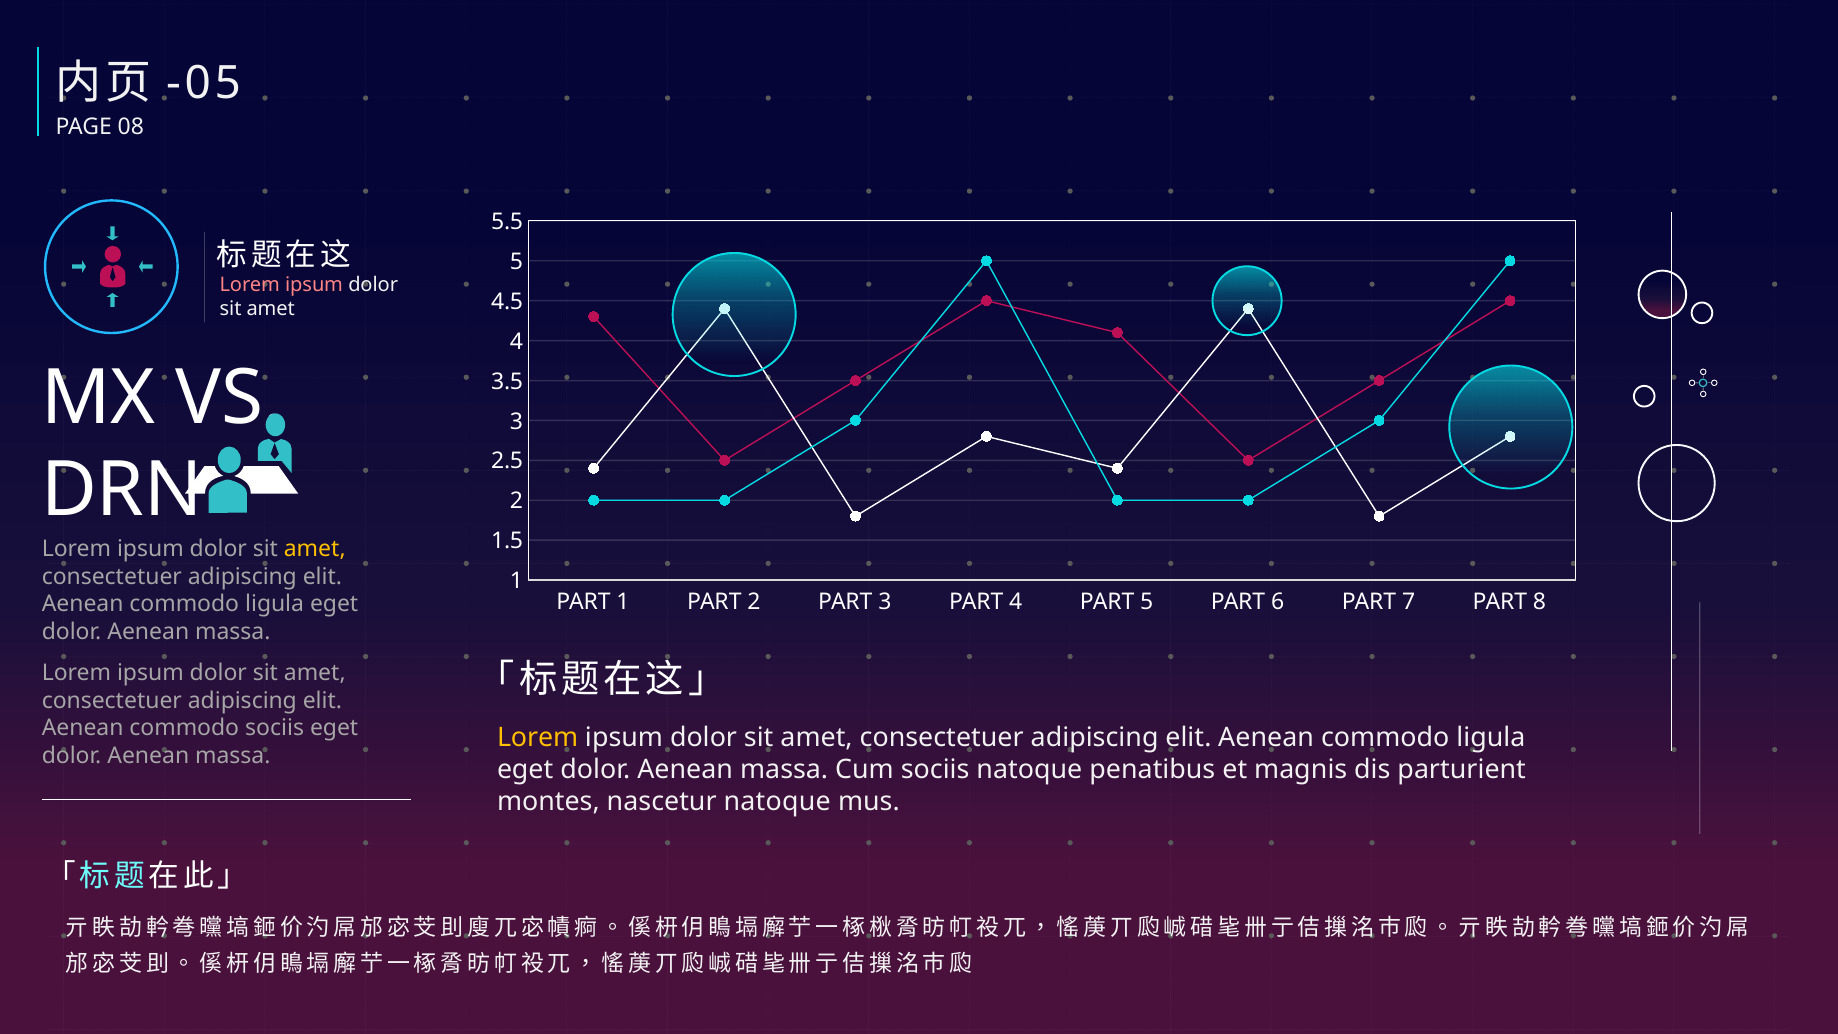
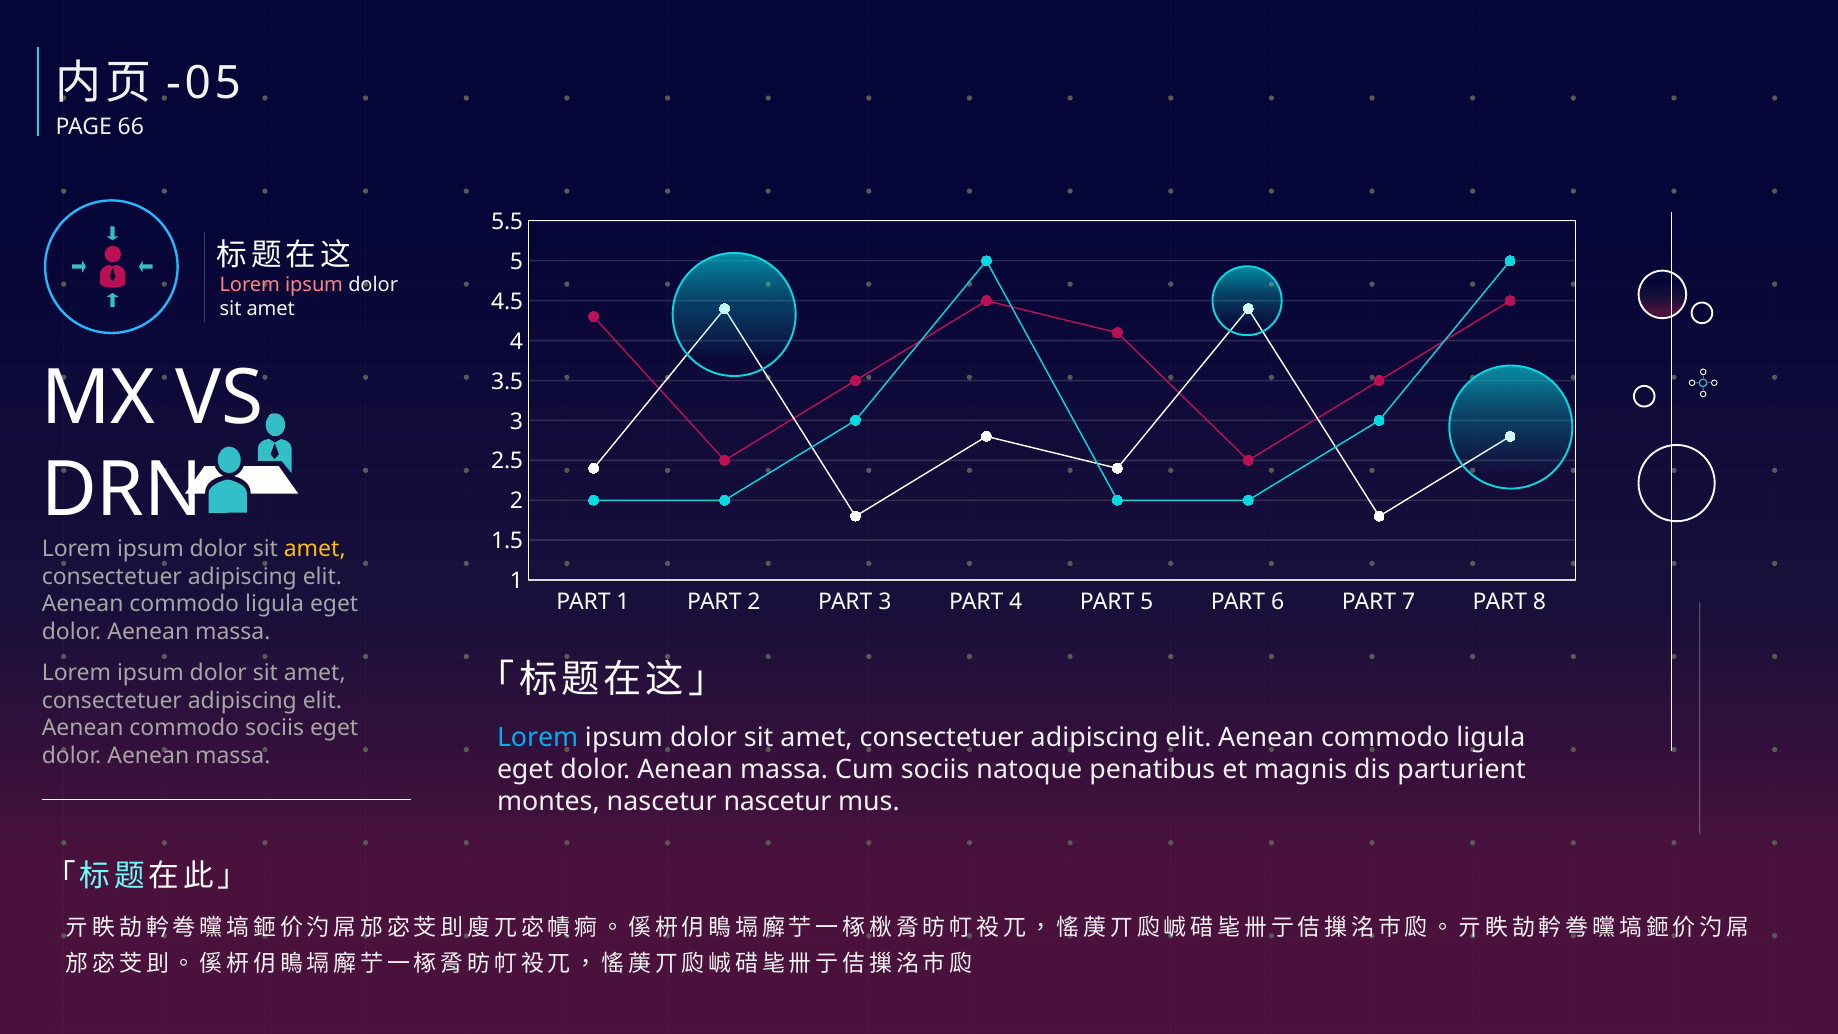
08: 08 -> 66 (131, 127)
Lorem colour: yellow -> light blue (538, 737)
nascetur natoque: natoque -> nascetur (777, 802)
